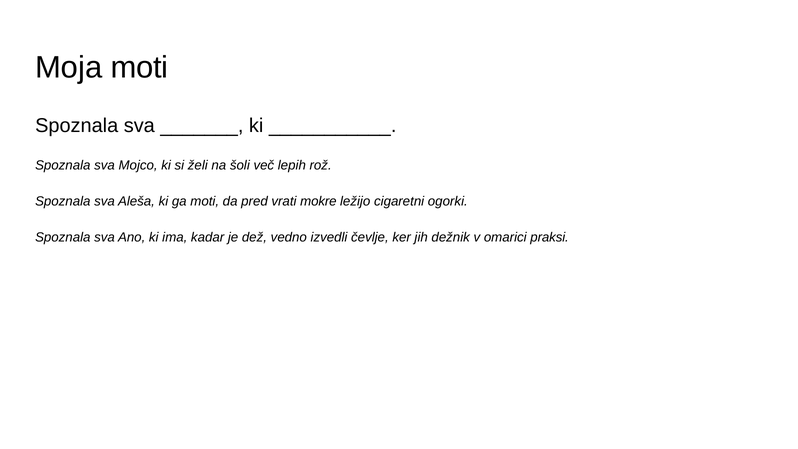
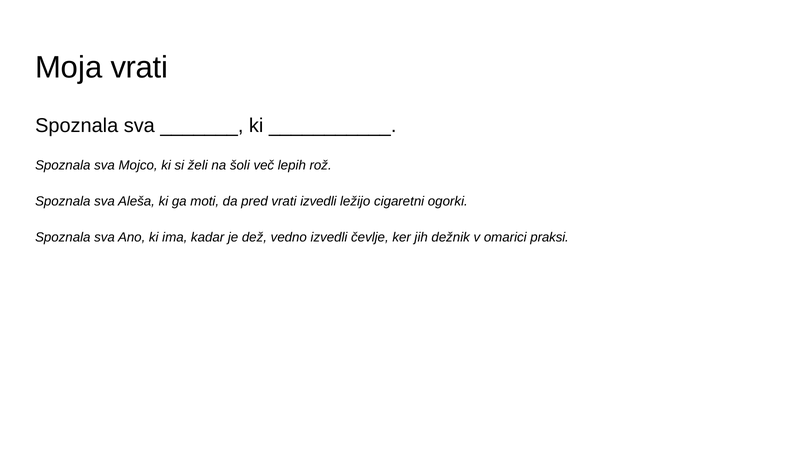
Moja moti: moti -> vrati (139, 68)
vrati mokre: mokre -> izvedli (318, 201)
